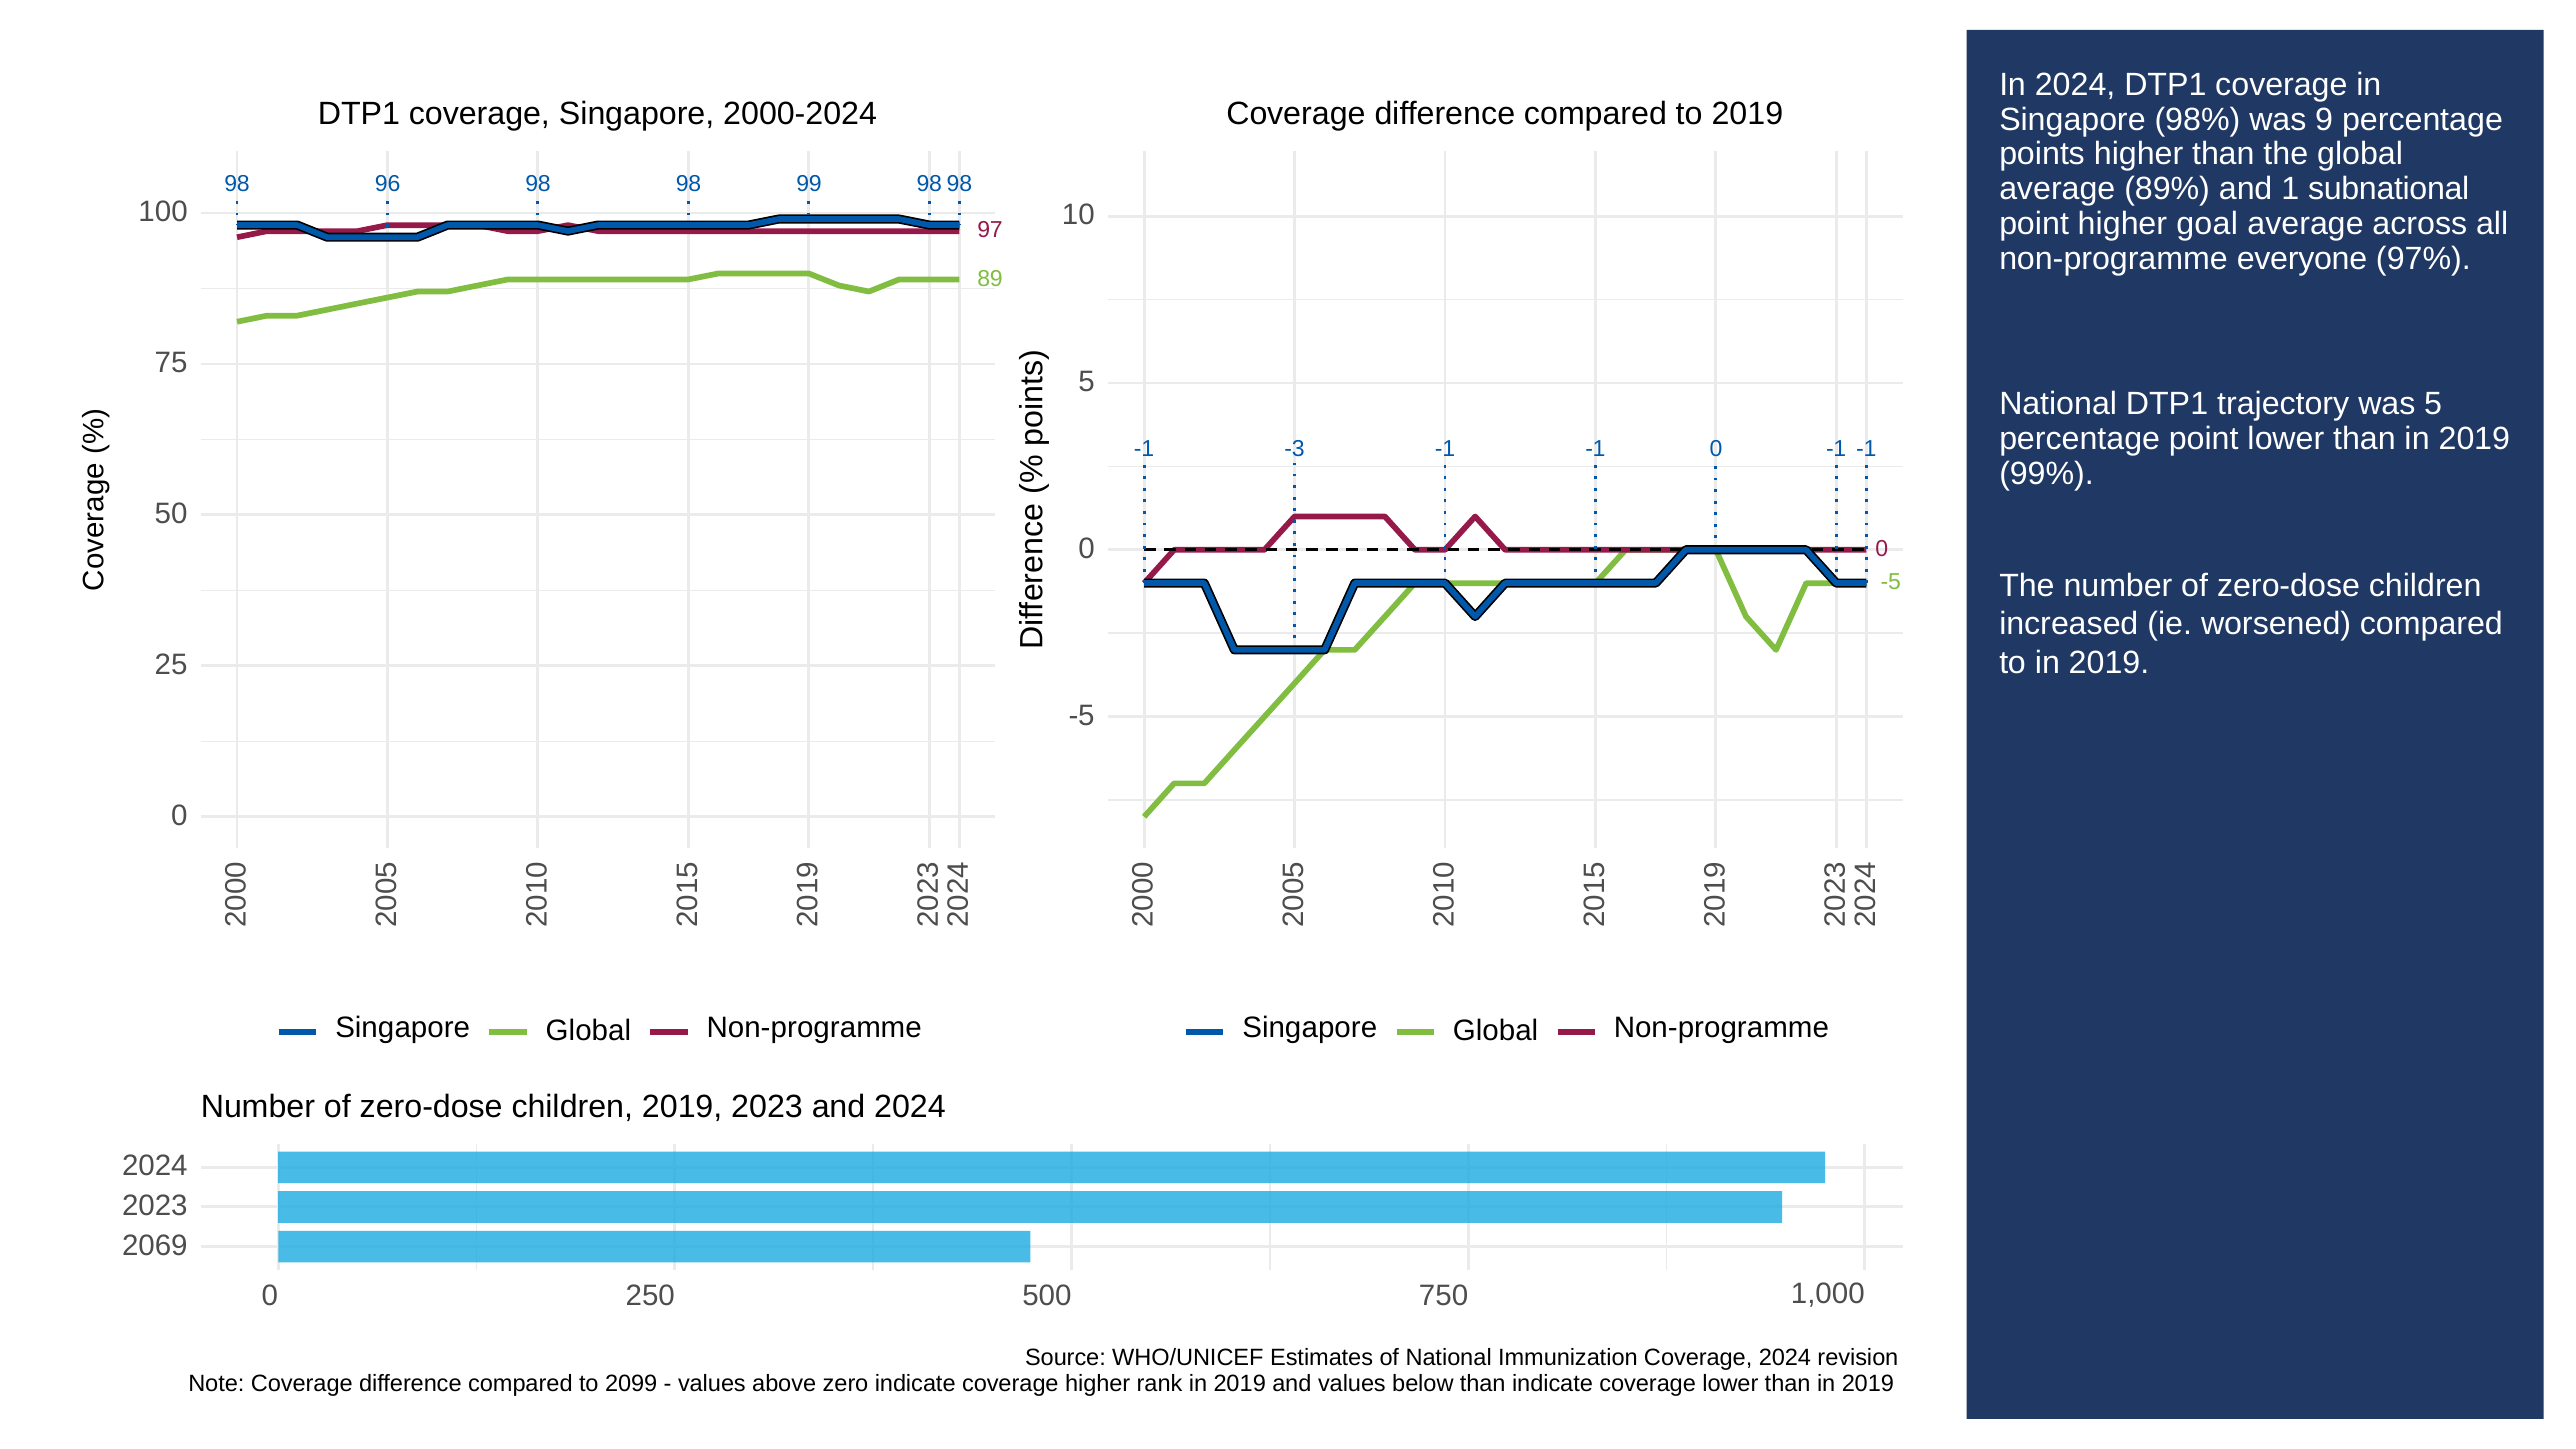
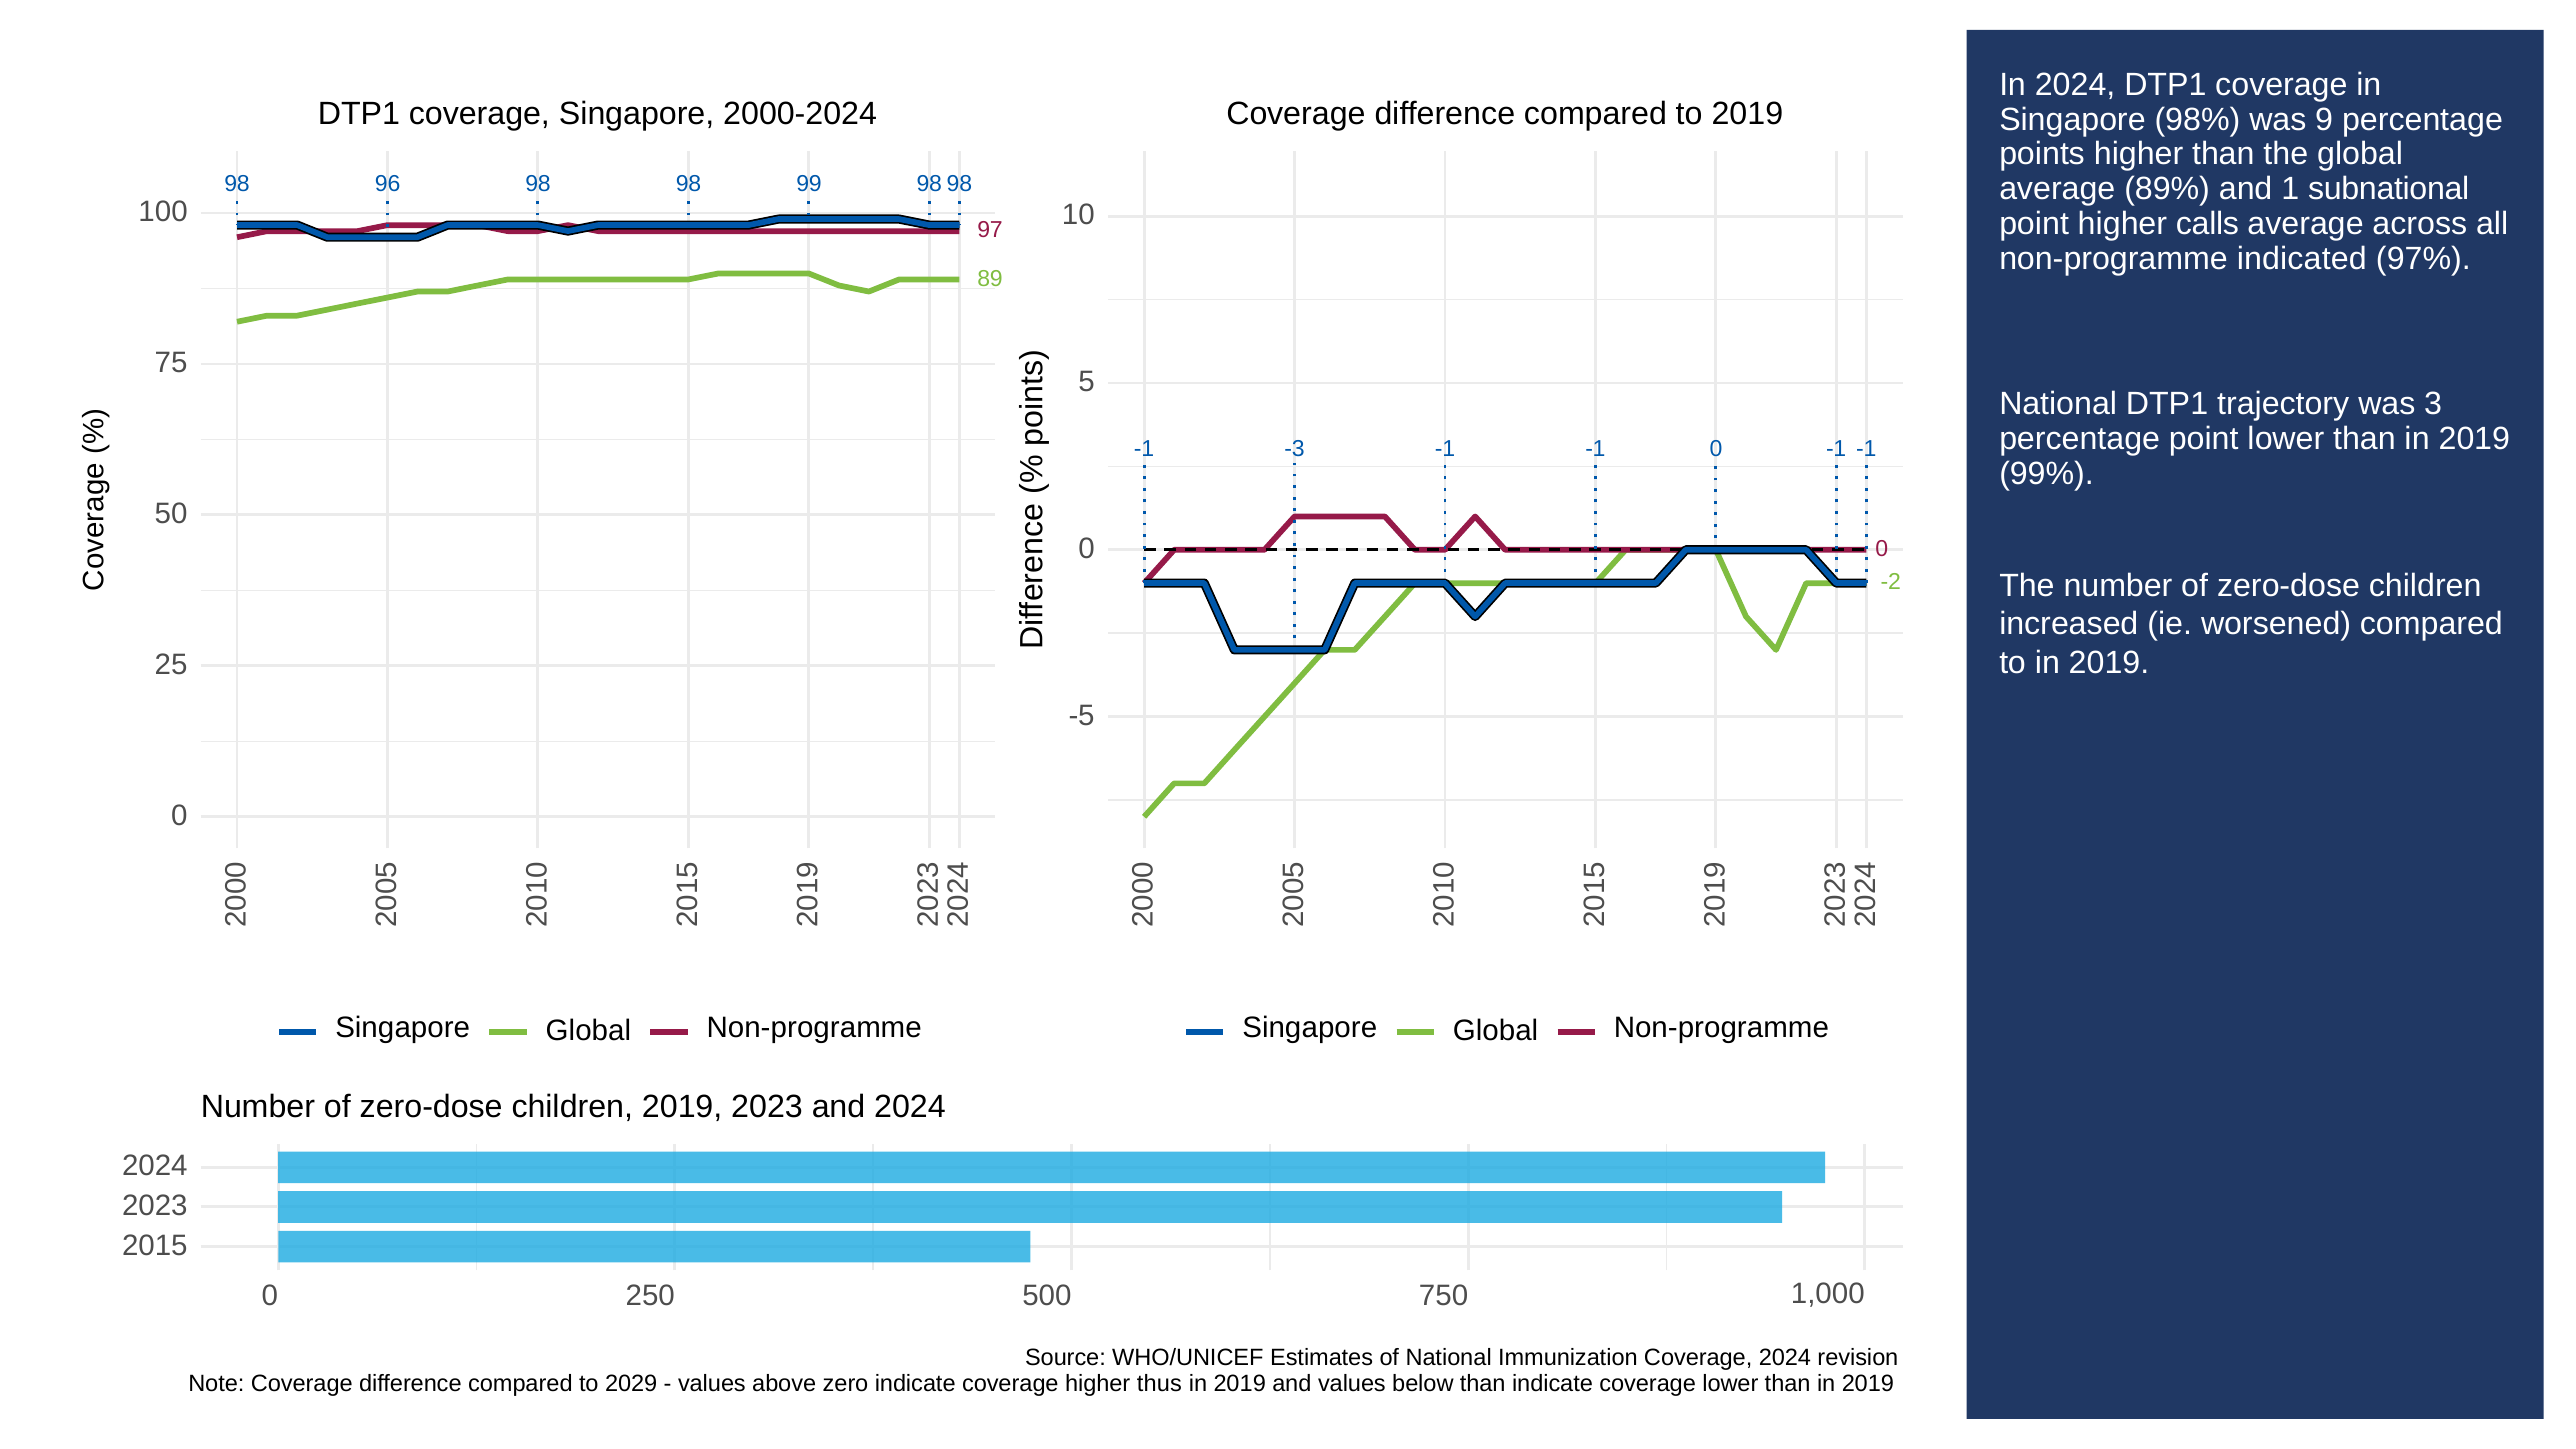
goal: goal -> calls (2207, 224)
everyone: everyone -> indicated (2302, 258)
was 5: 5 -> 3 (2433, 404)
-5: -5 -> -2 (1891, 582)
2069: 2069 -> 2015 (155, 1245)
2099: 2099 -> 2029 (631, 1383)
rank: rank -> thus (1159, 1383)
